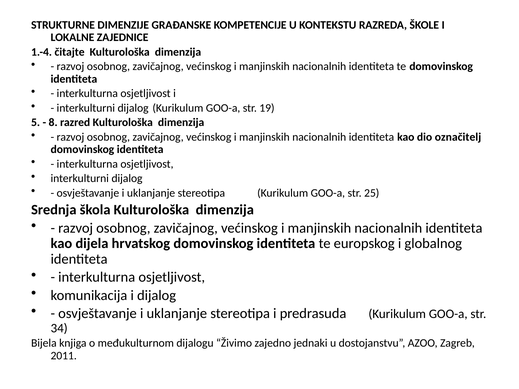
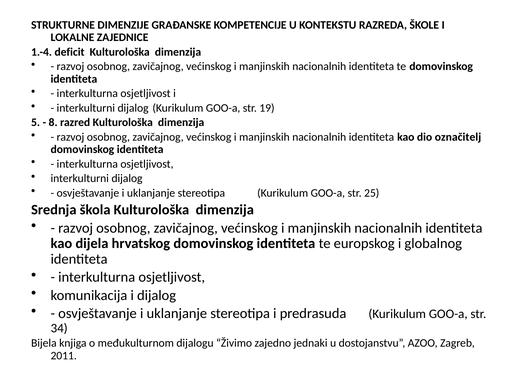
čitajte: čitajte -> deficit (70, 52)
